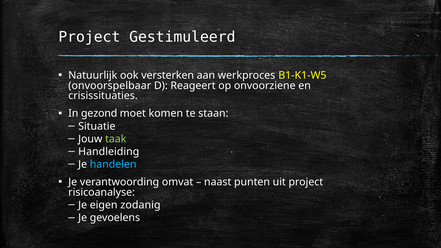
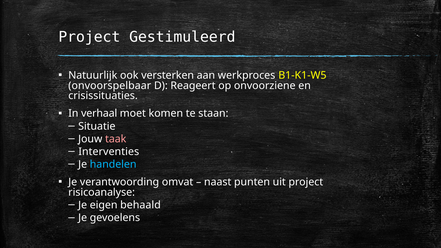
gezond: gezond -> verhaal (99, 114)
taak colour: light green -> pink (116, 139)
Handleiding: Handleiding -> Interventies (109, 152)
zodanig: zodanig -> behaald (140, 205)
